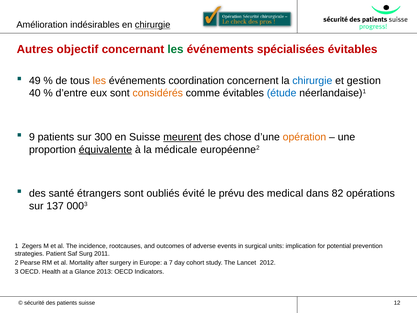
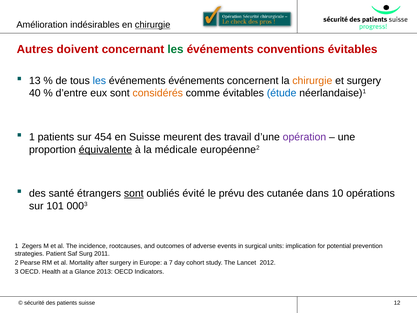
objectif: objectif -> doivent (78, 49)
spécialisées: spécialisées -> conventions (291, 49)
49: 49 -> 13 (35, 81)
les colour: orange -> blue (99, 81)
événements coordination: coordination -> événements (196, 81)
chirurgie colour: blue -> orange (312, 81)
et gestion: gestion -> surgery (364, 81)
9: 9 -> 1 (32, 137)
300: 300 -> 454 (103, 137)
meurent underline: present -> none (182, 137)
chose: chose -> travail (238, 137)
opération colour: orange -> purple (304, 137)
sont underline: none -> present (134, 193)
medical: medical -> cutanée (285, 193)
82: 82 -> 10 (337, 193)
137: 137 -> 101 (55, 206)
